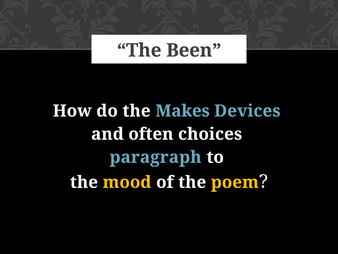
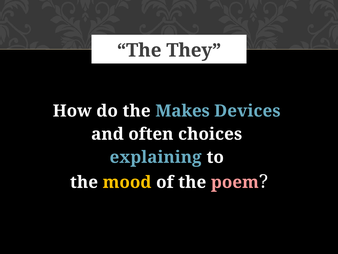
Been: Been -> They (194, 50)
paragraph: paragraph -> explaining (156, 157)
poem colour: yellow -> pink (235, 182)
